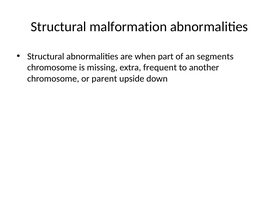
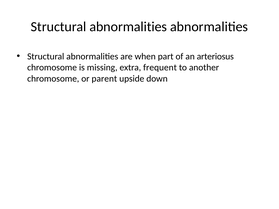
malformation: malformation -> abnormalities (128, 27)
segments: segments -> arteriosus (215, 56)
